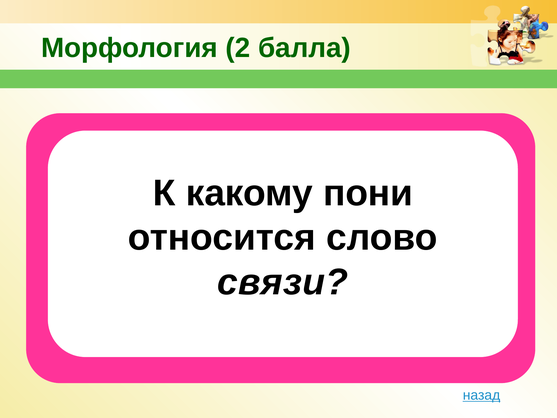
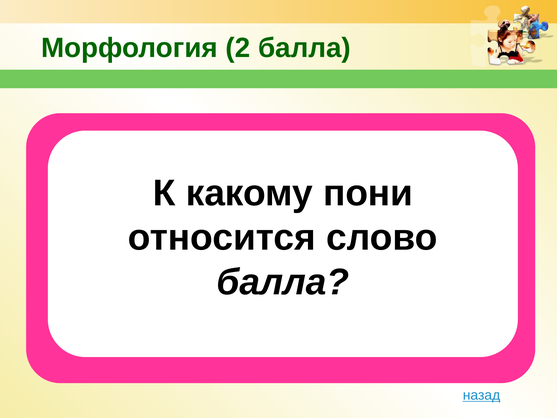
связи: связи -> балла (283, 282)
